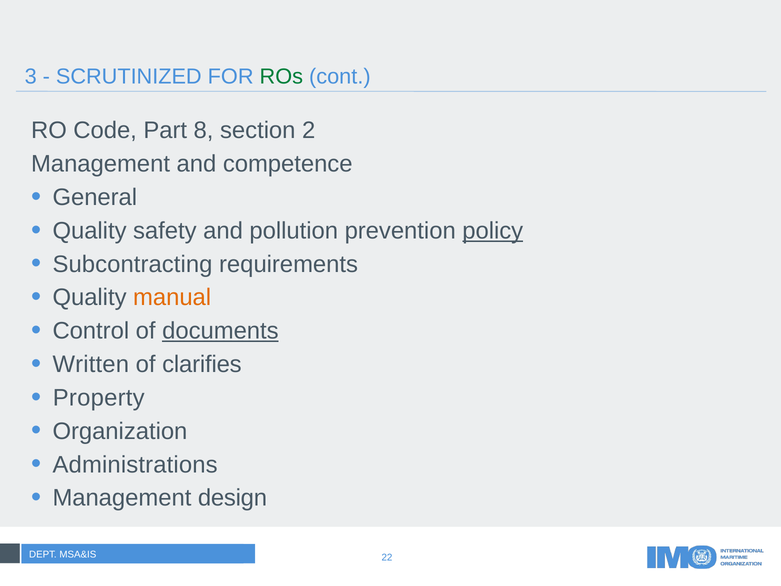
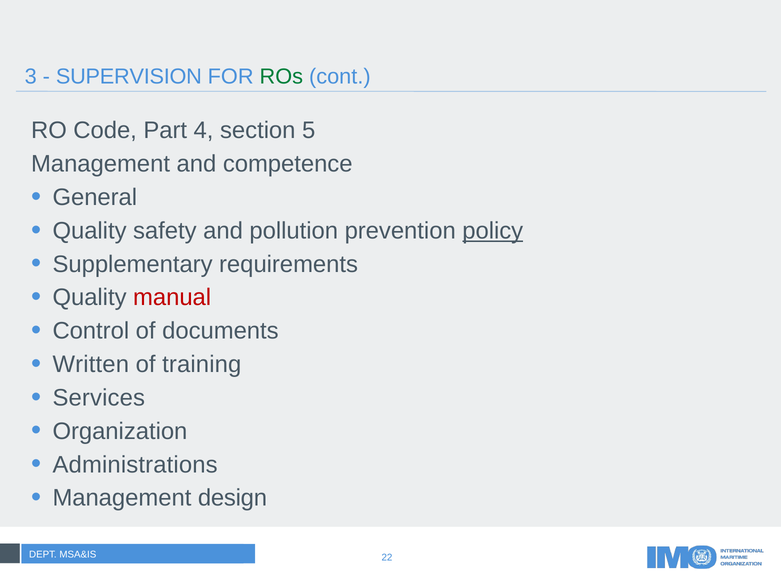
SCRUTINIZED: SCRUTINIZED -> SUPERVISION (129, 77)
8: 8 -> 4 (204, 131)
2: 2 -> 5 (309, 131)
Subcontracting: Subcontracting -> Supplementary (133, 264)
manual colour: orange -> red (172, 297)
documents underline: present -> none (220, 331)
clarifies: clarifies -> training (202, 364)
Property: Property -> Services (99, 398)
